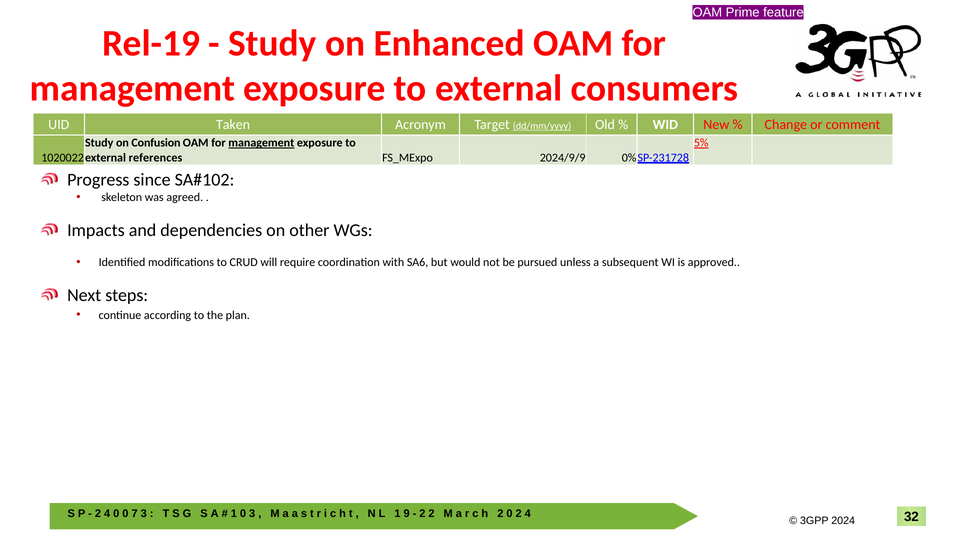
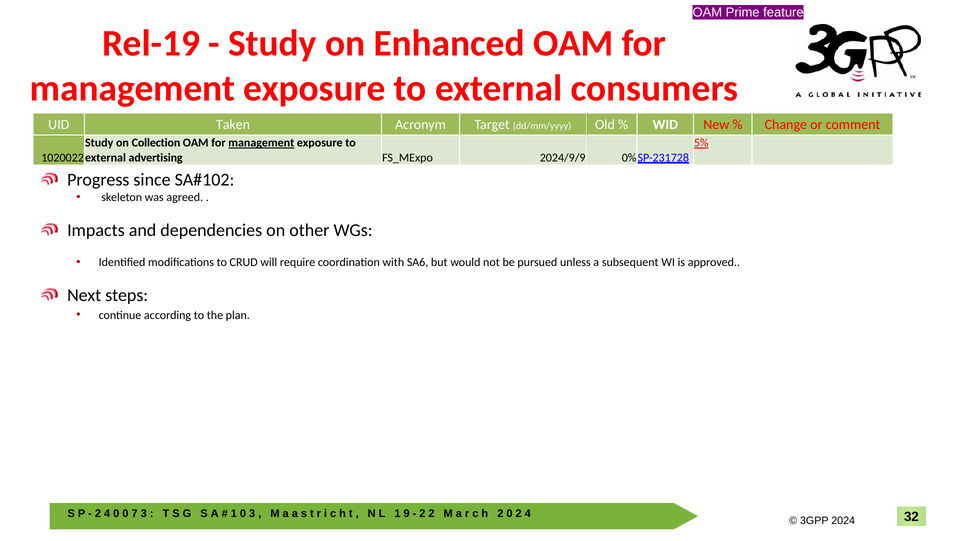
dd/mm/yyyy underline: present -> none (542, 126)
Confusion: Confusion -> Collection (156, 143)
references: references -> advertising (156, 157)
